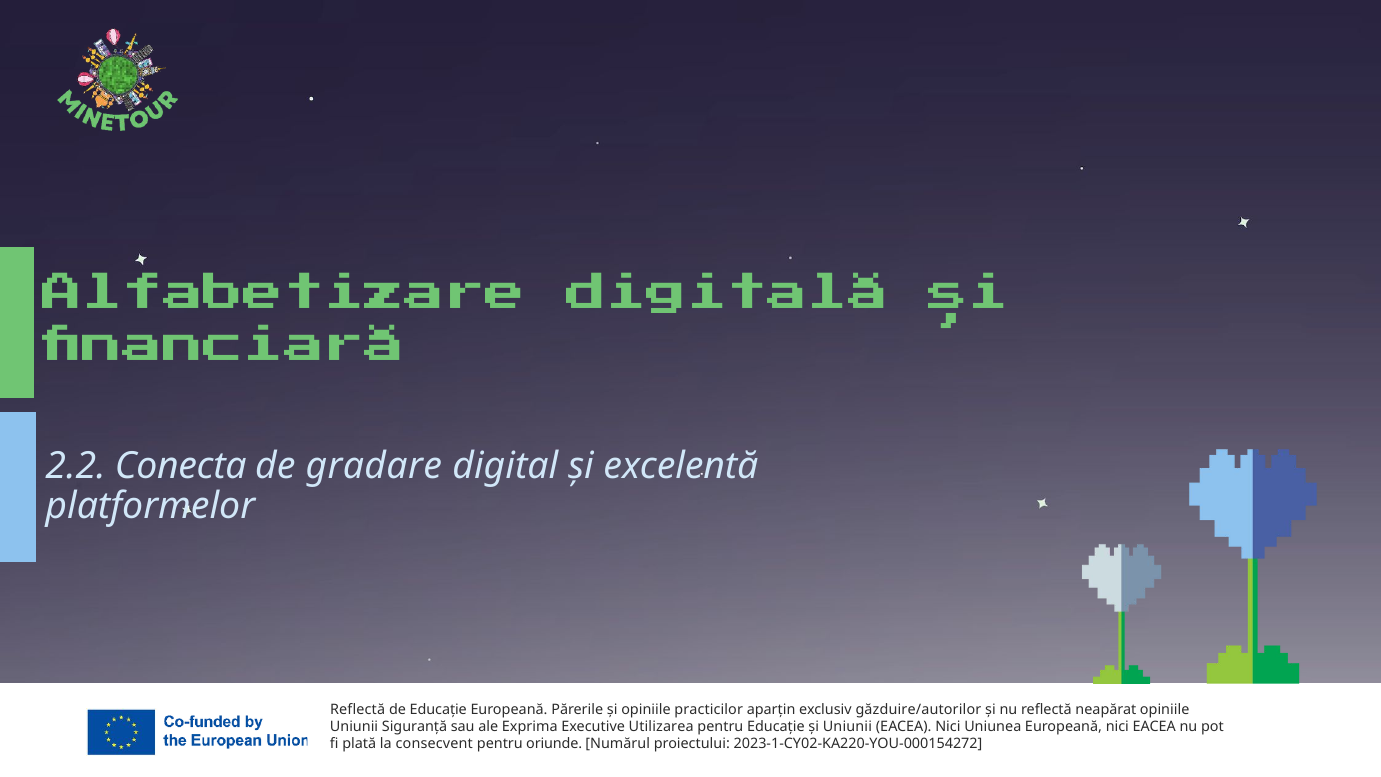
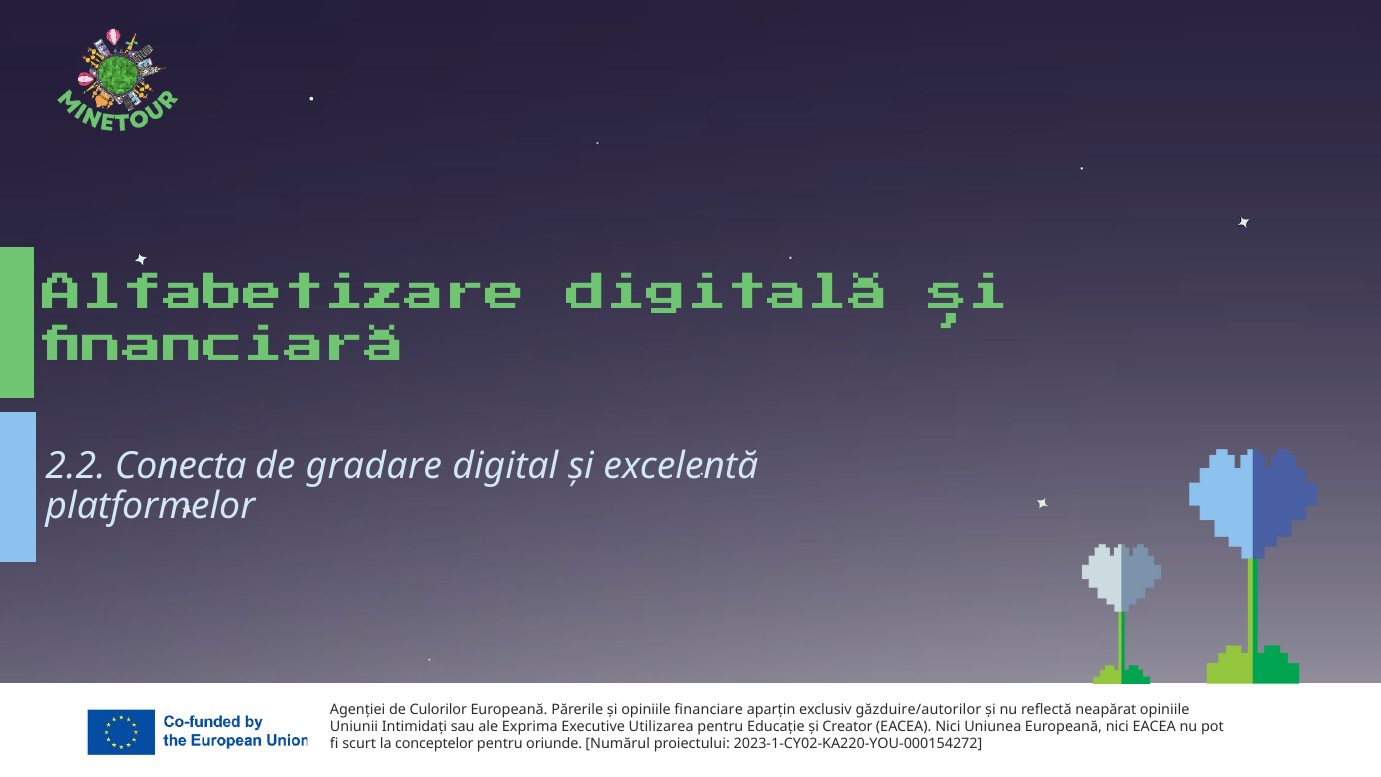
Reflectă: Reflectă -> Agenției (358, 709)
de Educație: Educație -> Culorilor (438, 709)
practicilor: practicilor -> financiare (709, 709)
Siguranță: Siguranță -> Intimidați (415, 726)
și Uniunii: Uniunii -> Creator (848, 726)
plată: plată -> scurt (359, 744)
consecvent: consecvent -> conceptelor (434, 744)
